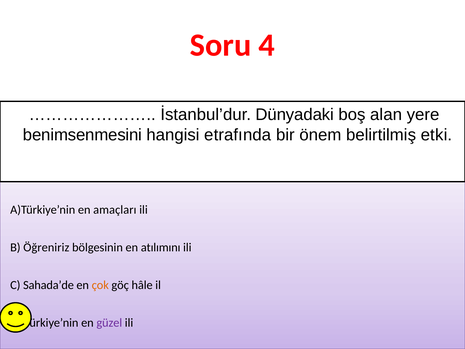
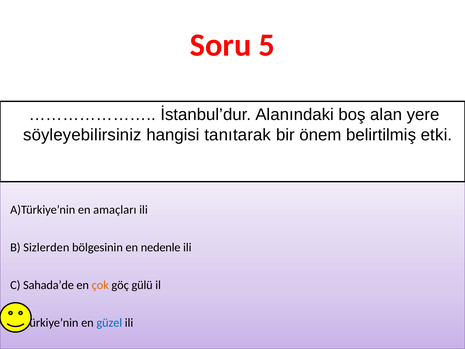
4: 4 -> 5 (267, 45)
Dünyadaki: Dünyadaki -> Alanındaki (295, 115)
benimsenmesini: benimsenmesini -> söyleyebilirsiniz (82, 135)
etrafında: etrafında -> tanıtarak (238, 135)
Öğreniriz: Öğreniriz -> Sizlerden (46, 247)
atılımını: atılımını -> nedenle (161, 247)
hâle: hâle -> gülü (142, 285)
güzel colour: purple -> blue (109, 323)
